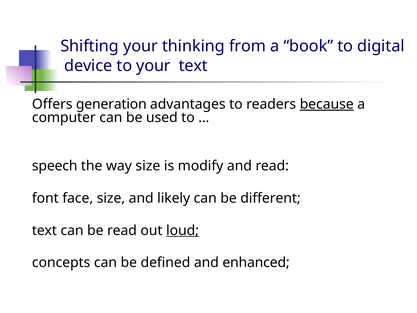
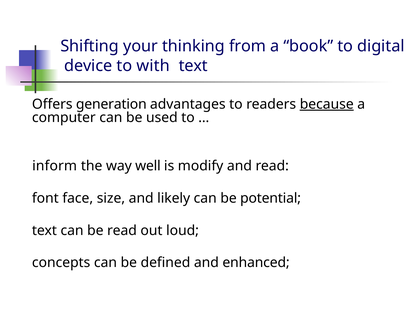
to your: your -> with (153, 66)
speech: speech -> inform (55, 166)
way size: size -> well (148, 166)
different: different -> potential (271, 198)
loud underline: present -> none (183, 230)
